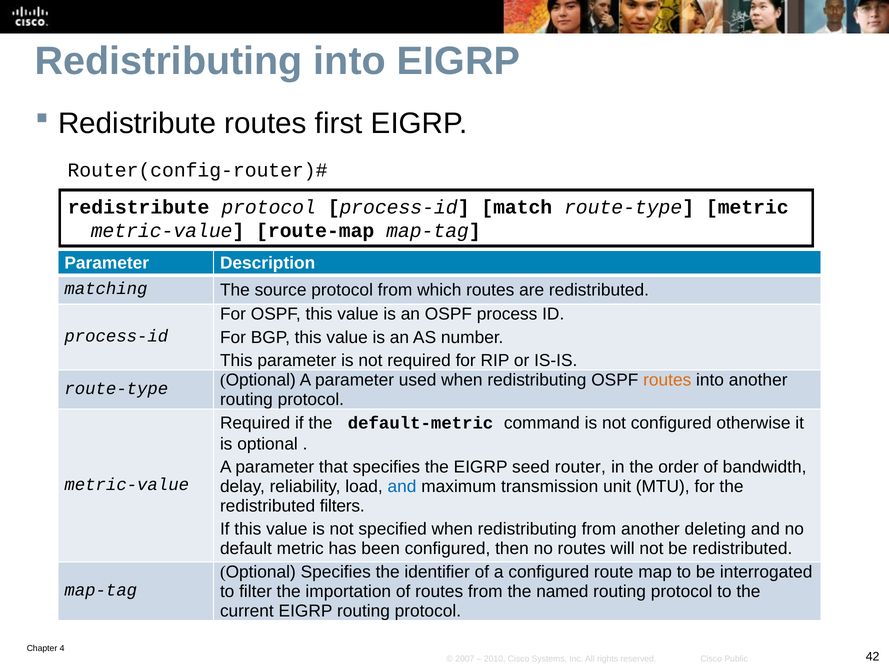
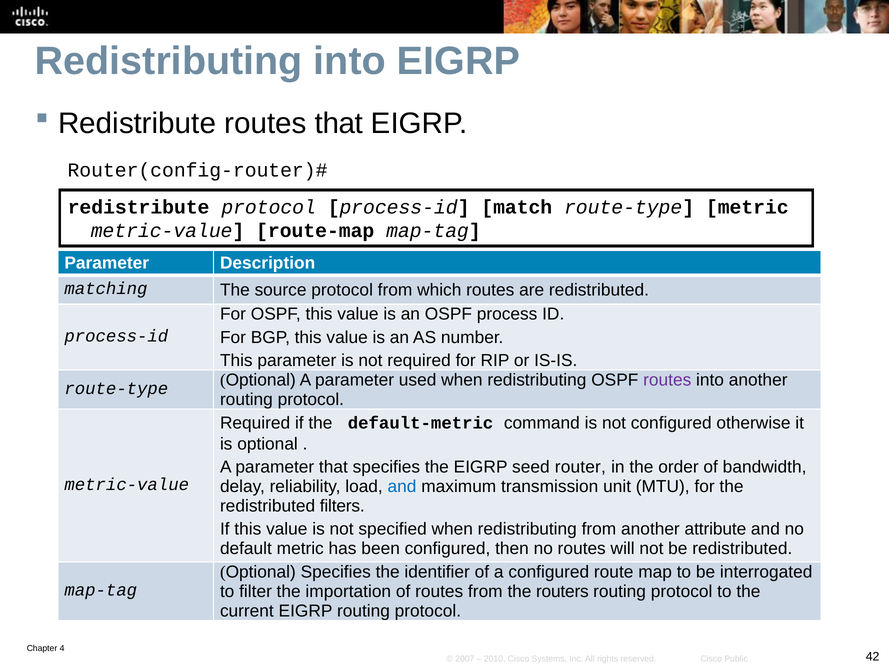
routes first: first -> that (339, 124)
routes colour: orange -> purple (667, 380)
deleting: deleting -> attribute (715, 529)
named: named -> routers (562, 591)
